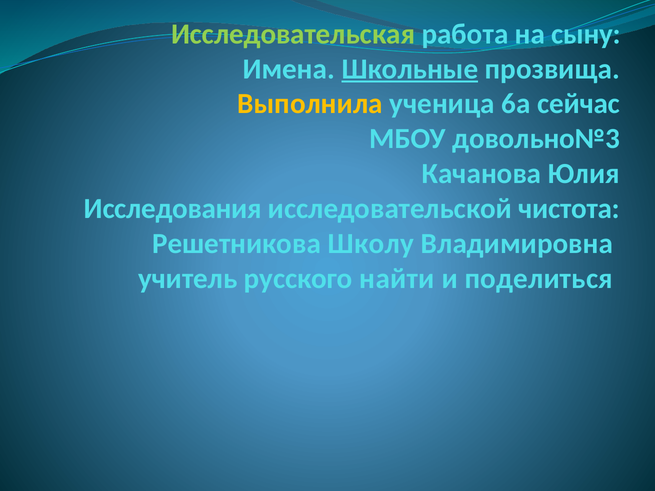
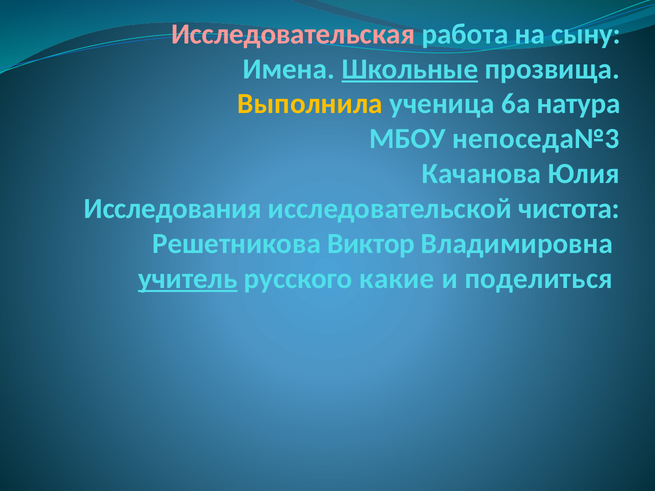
Исследовательская colour: light green -> pink (293, 34)
сейчас: сейчас -> натура (579, 104)
довольно№3: довольно№3 -> непоседа№3 (536, 139)
Школу: Школу -> Виктор (371, 244)
учитель underline: none -> present (188, 279)
найти: найти -> какие (397, 279)
